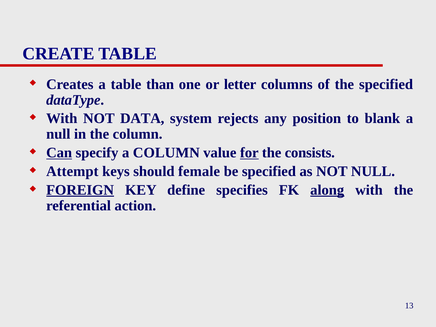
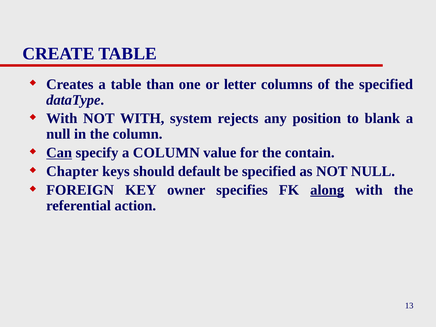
NOT DATA: DATA -> WITH (142, 119)
for underline: present -> none (249, 153)
consists: consists -> contain (310, 153)
Attempt: Attempt -> Chapter (72, 171)
female: female -> default (199, 171)
FOREIGN underline: present -> none (80, 190)
define: define -> owner (186, 190)
